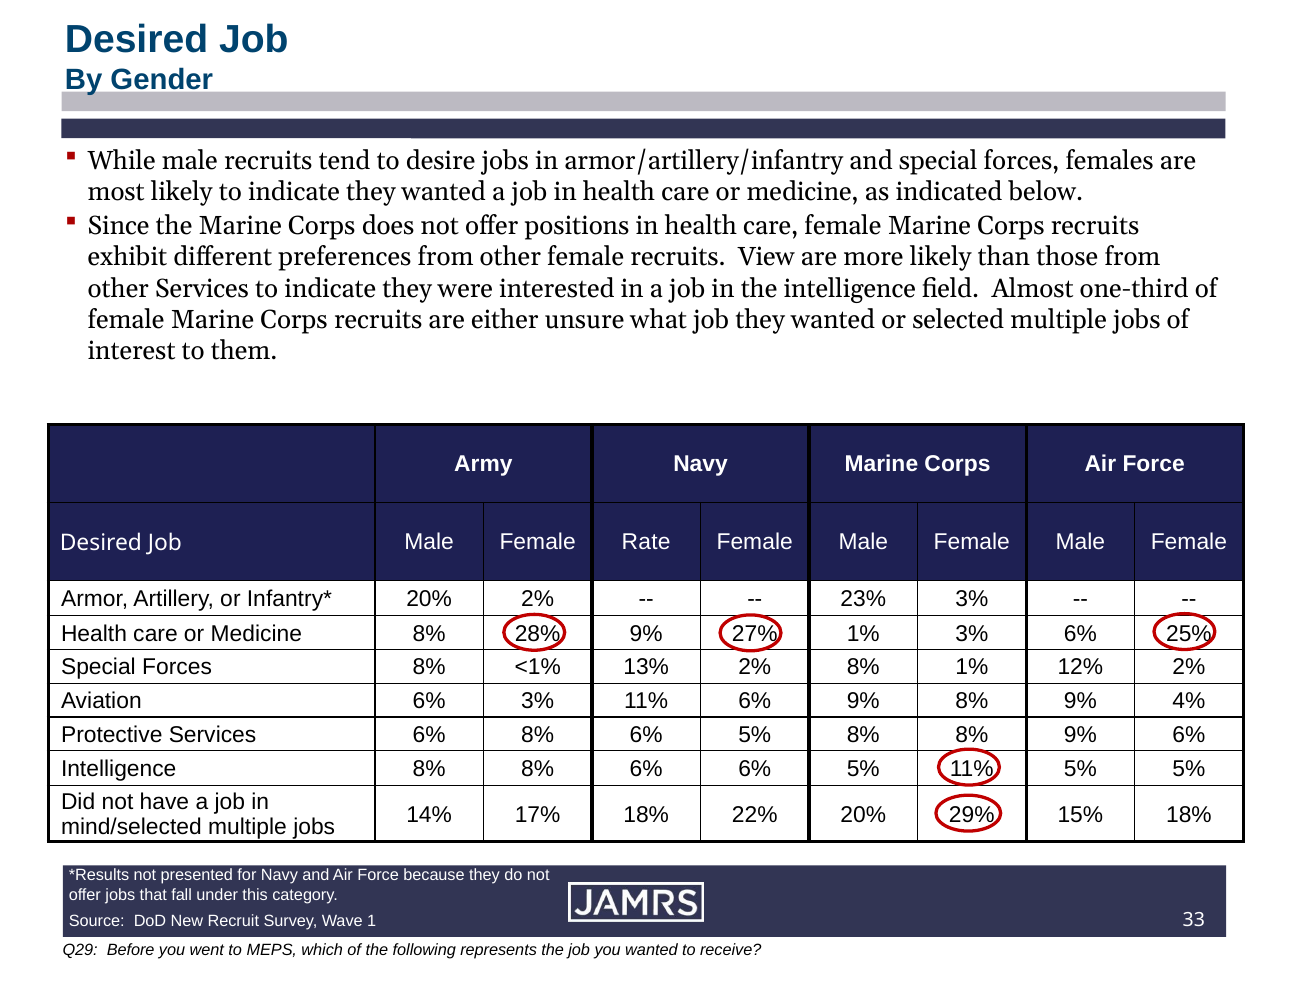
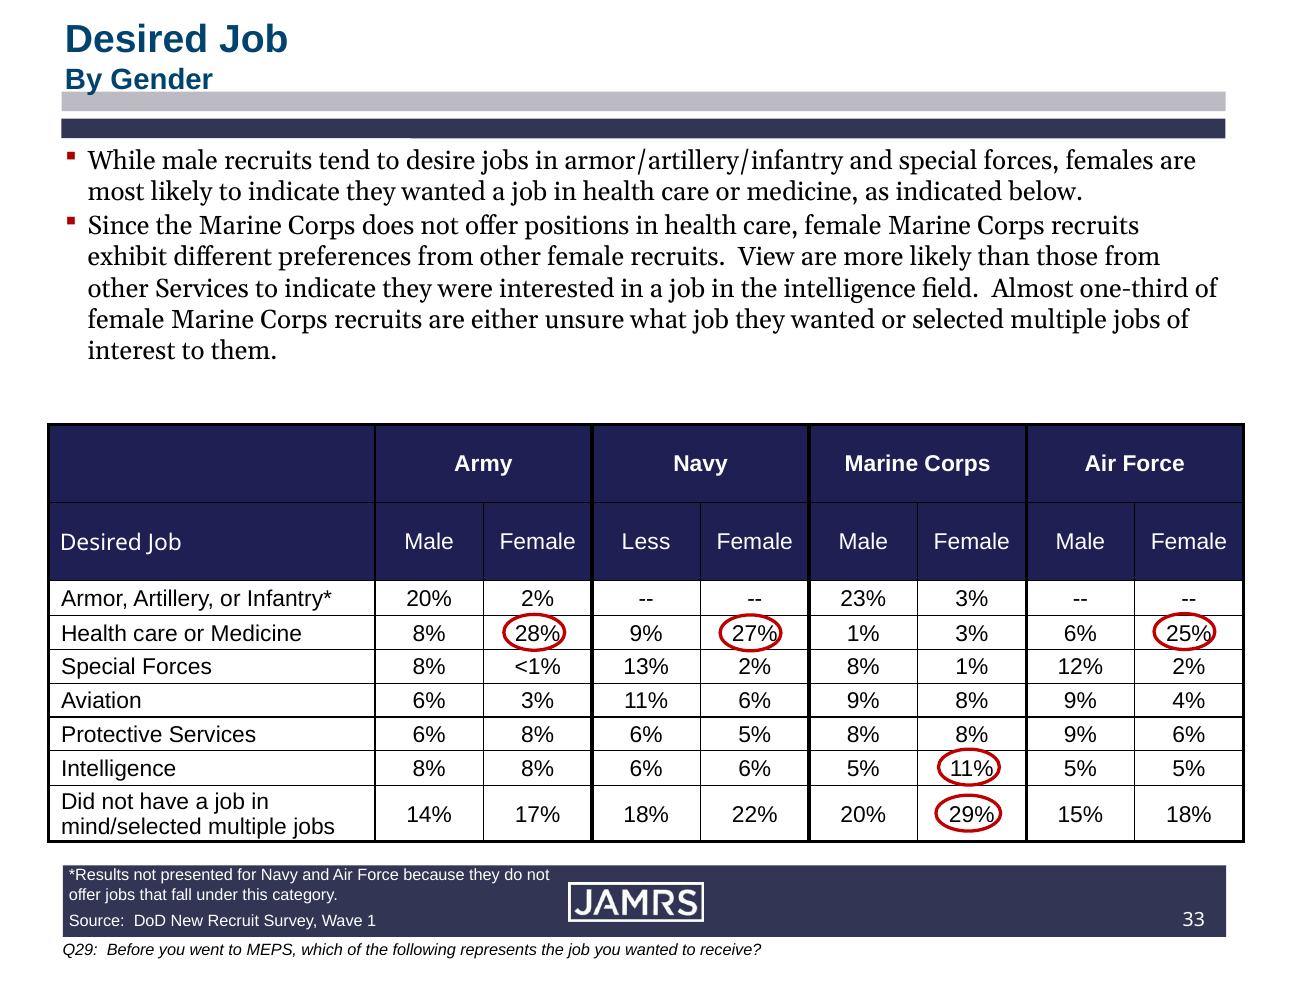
Rate: Rate -> Less (646, 542)
